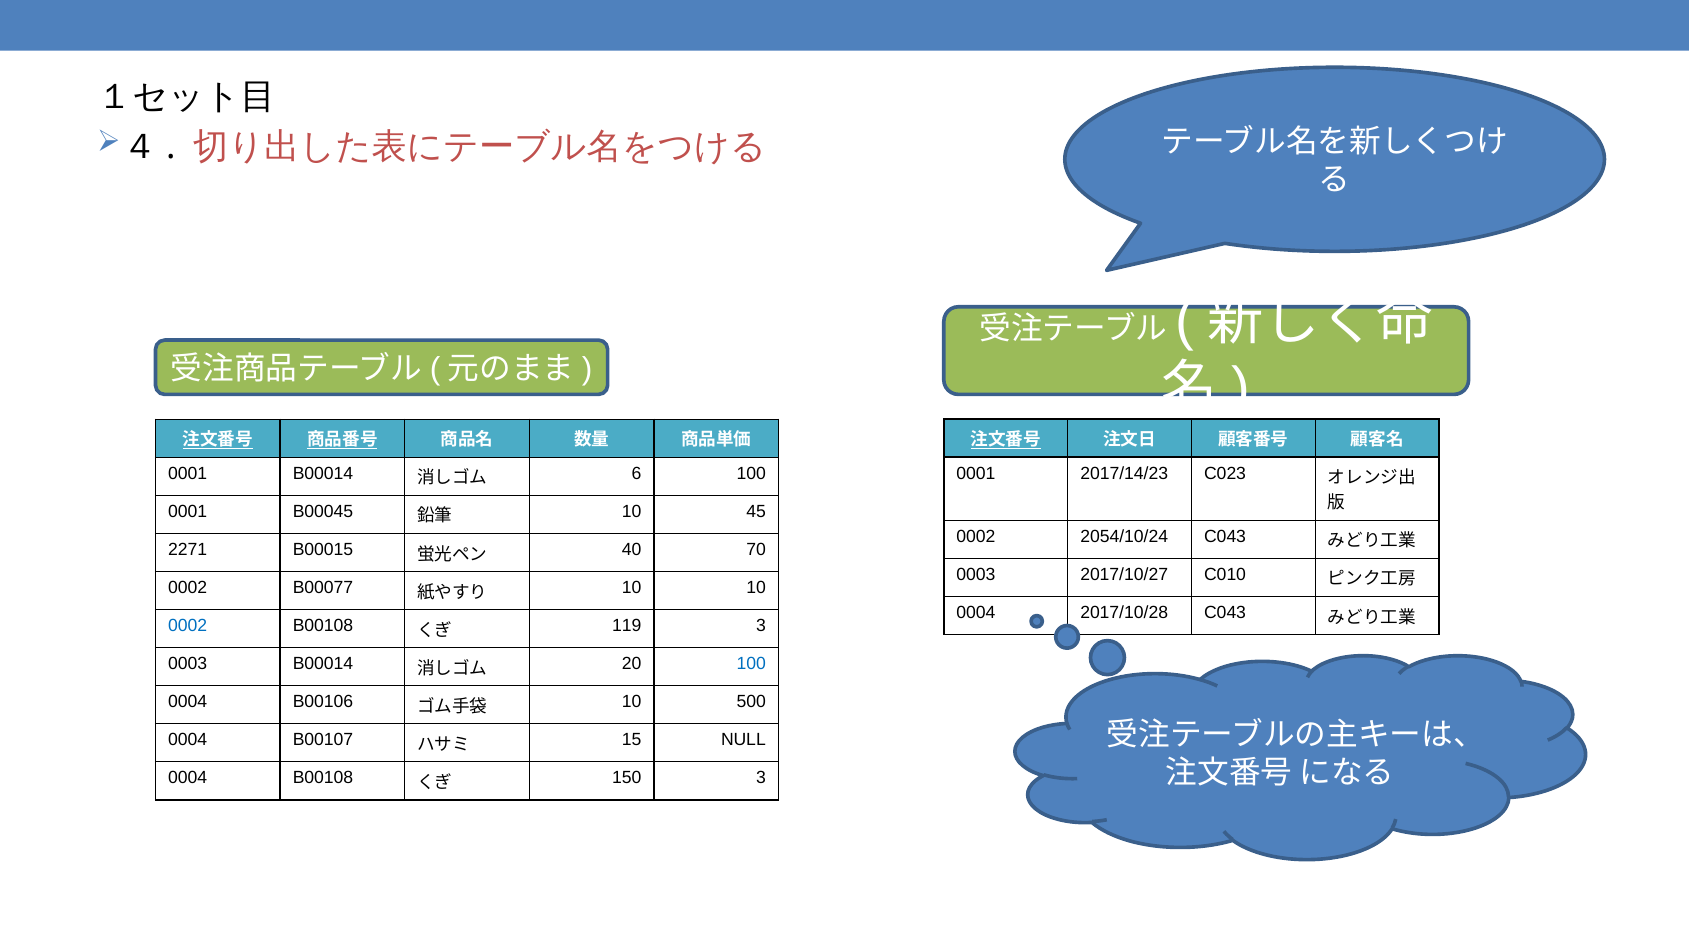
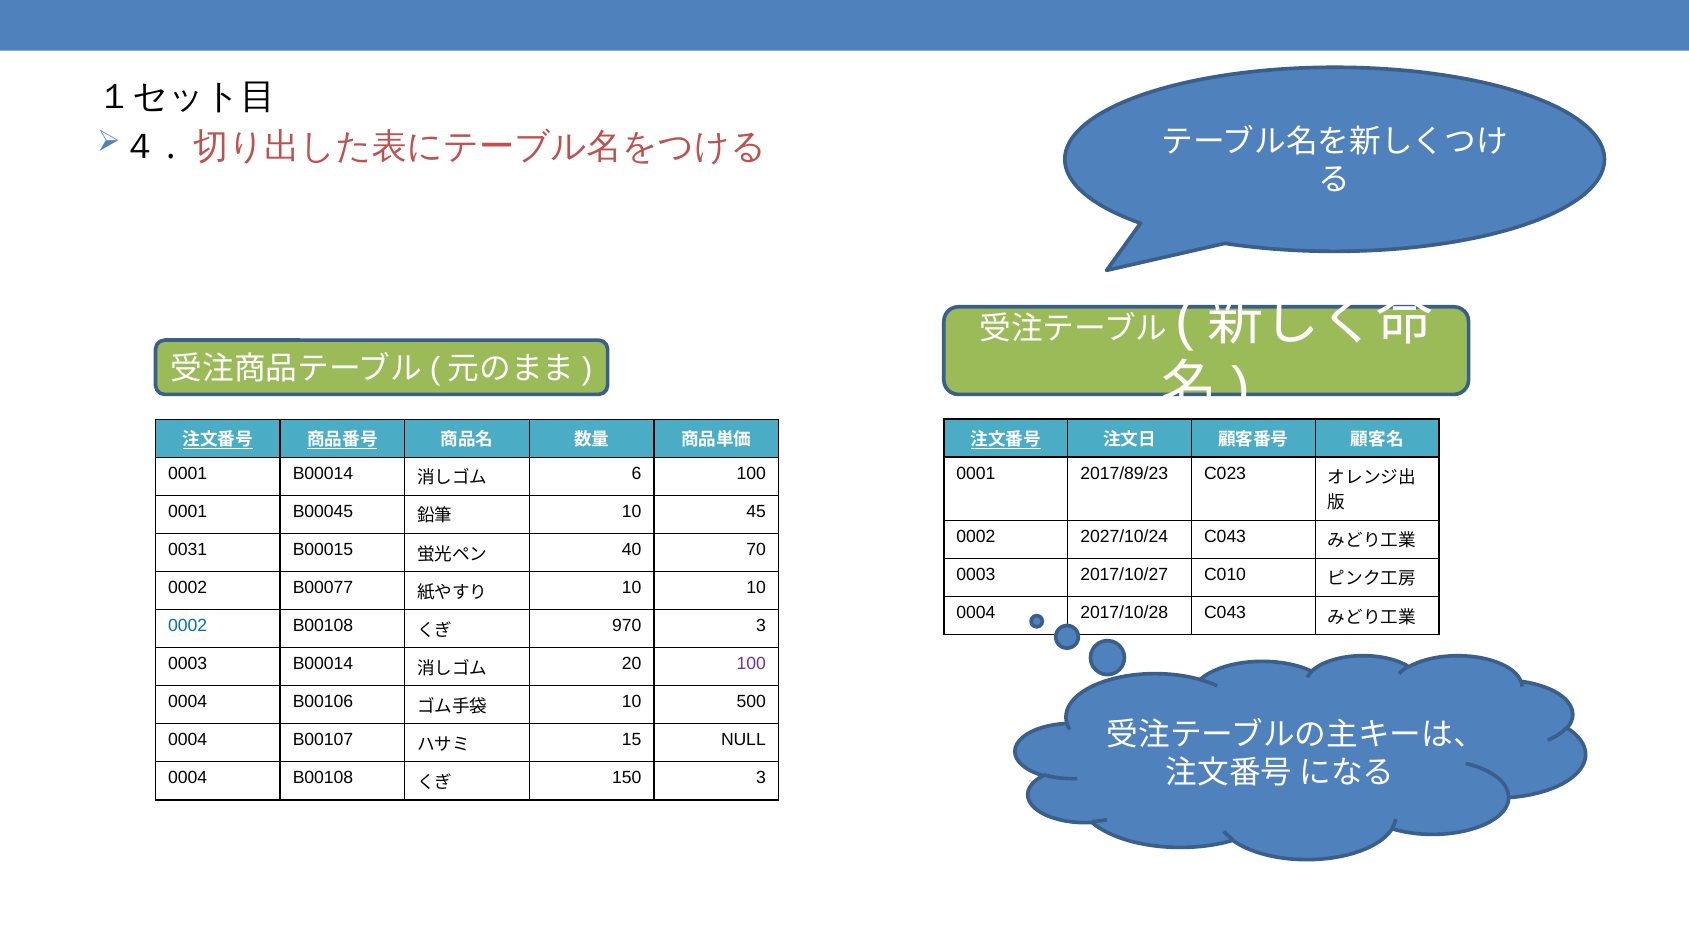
2017/14/23: 2017/14/23 -> 2017/89/23 (1124, 473)
2054/10/24: 2054/10/24 -> 2027/10/24 (1124, 537)
2271: 2271 -> 0031 (188, 550)
119: 119 -> 970 (627, 626)
100 colour: blue -> purple (751, 664)
